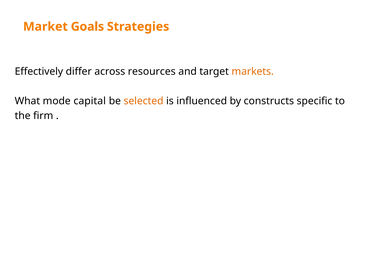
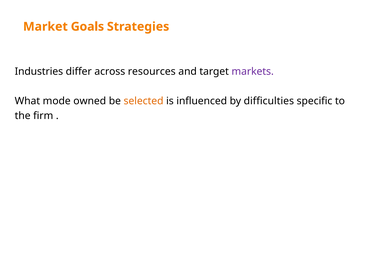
Effectively: Effectively -> Industries (39, 72)
markets colour: orange -> purple (253, 72)
capital: capital -> owned (90, 101)
constructs: constructs -> difficulties (269, 101)
